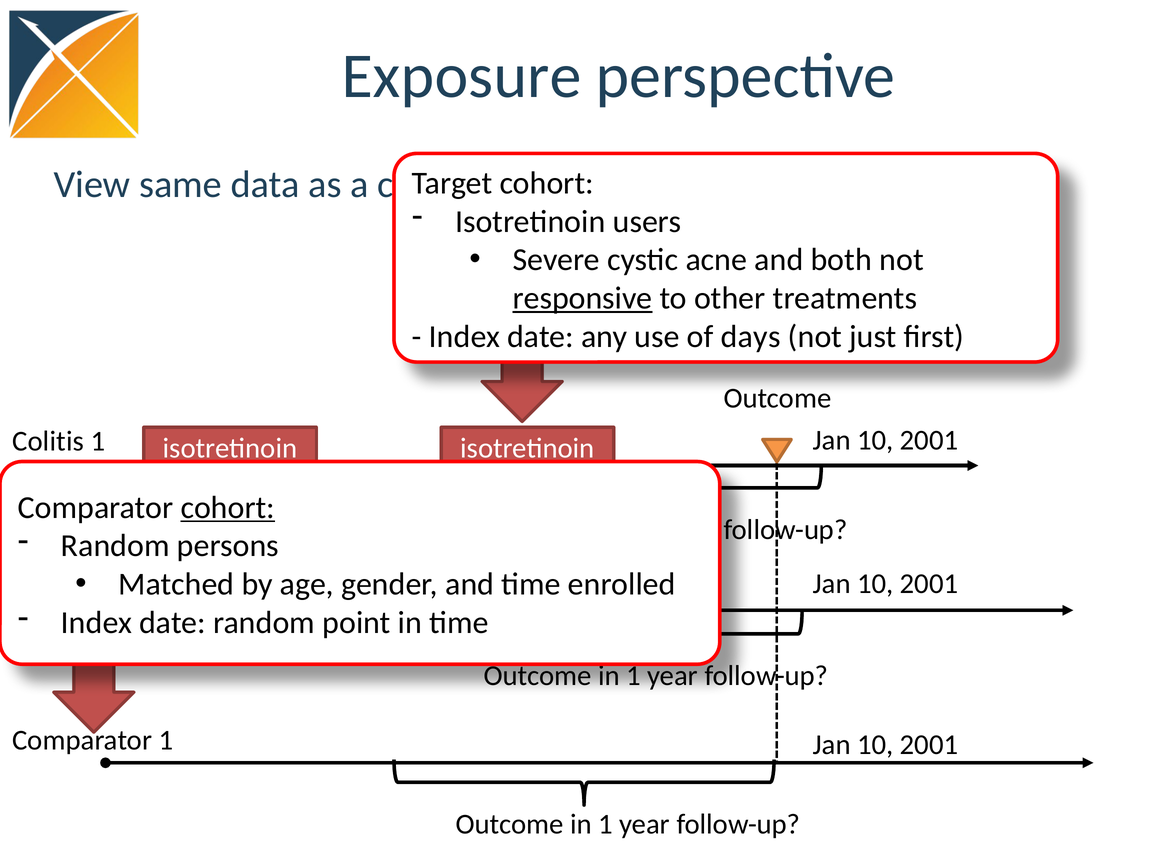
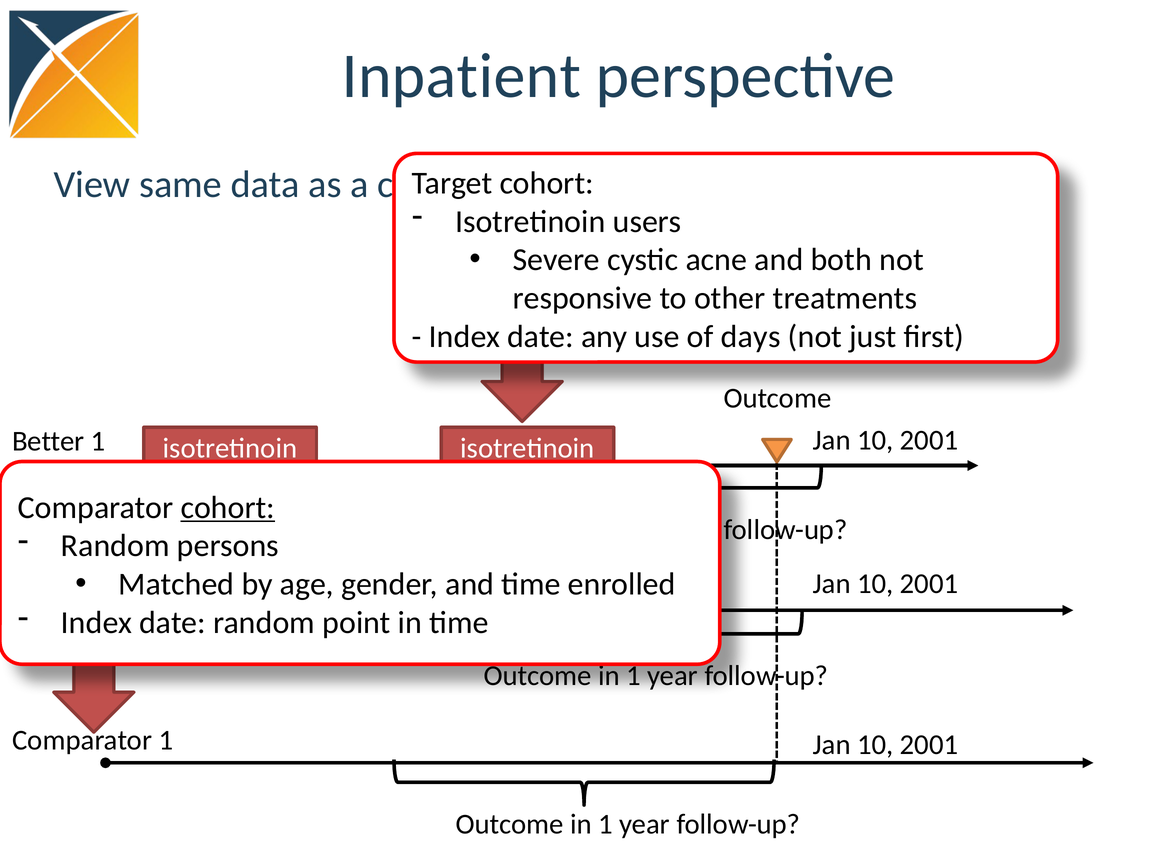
Exposure: Exposure -> Inpatient (461, 76)
responsive underline: present -> none (582, 298)
Colitis: Colitis -> Better (48, 441)
